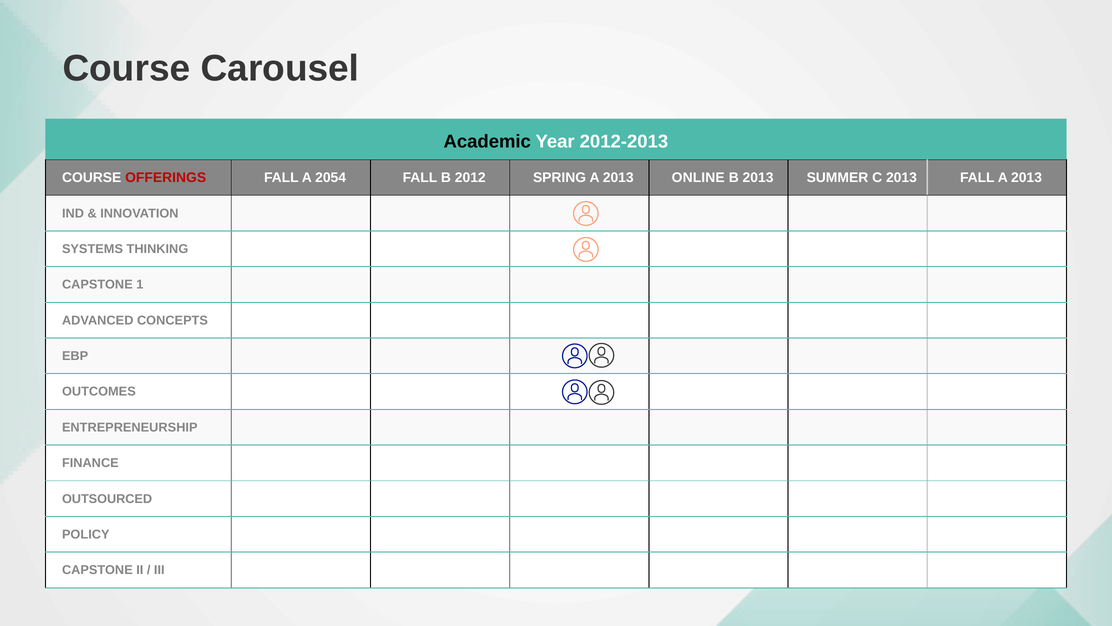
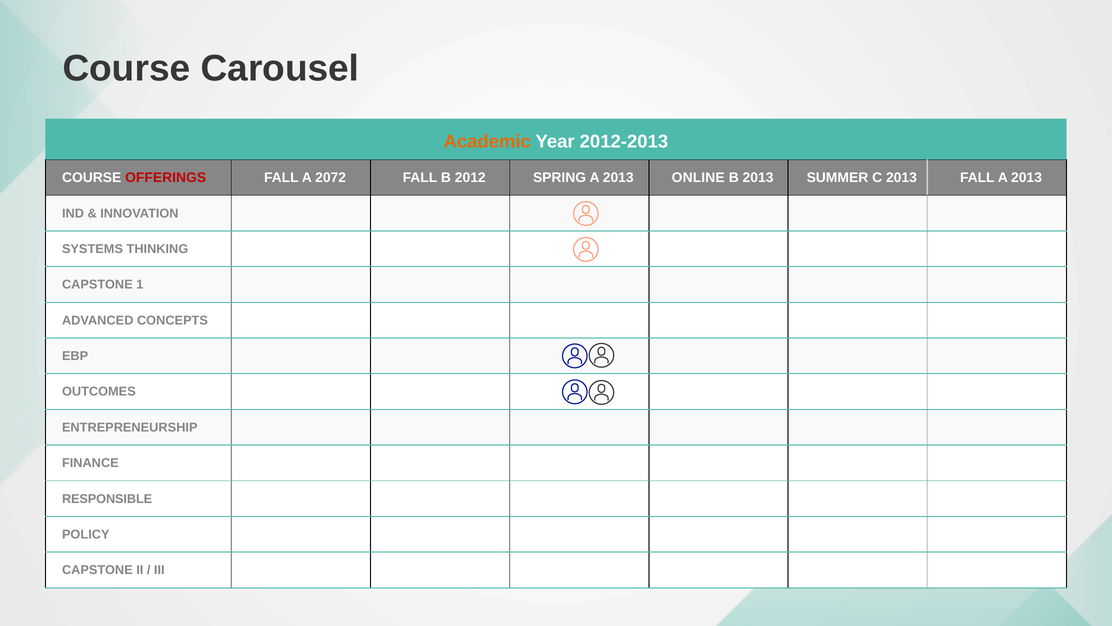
Academic colour: black -> orange (487, 141)
2054: 2054 -> 2072 (331, 178)
OUTSOURCED: OUTSOURCED -> RESPONSIBLE (107, 498)
